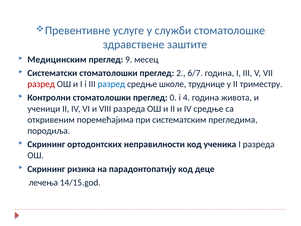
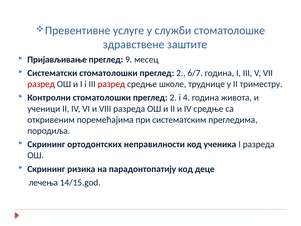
Медицинским: Медицинским -> Пријављивање (57, 59)
разред colour: blue -> red (111, 84)
Контролни стоматолошки преглед 0: 0 -> 2 (173, 98)
